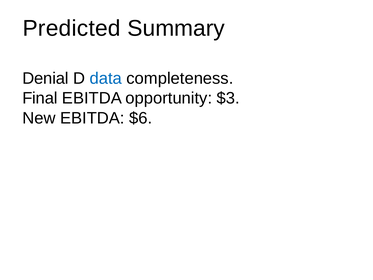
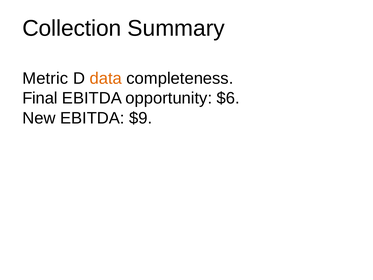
Predicted: Predicted -> Collection (72, 28)
Denial: Denial -> Metric (45, 78)
data colour: blue -> orange (106, 78)
$3: $3 -> $6 (228, 98)
$6: $6 -> $9 (141, 118)
